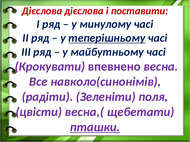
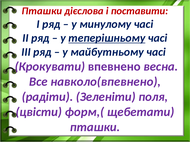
Дієслова: Дієслова -> Пташки (42, 11)
навколо(синонімів: навколо(синонімів -> навколо(впевнено (106, 82)
весна,(: весна,( -> форм,( (84, 112)
пташки underline: present -> none (95, 128)
